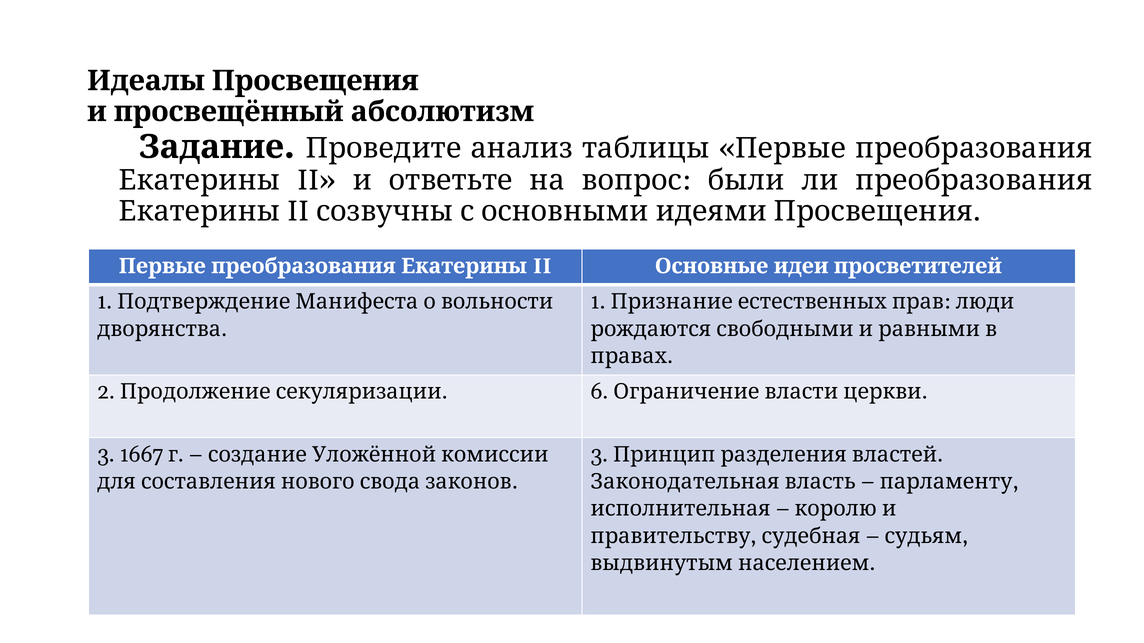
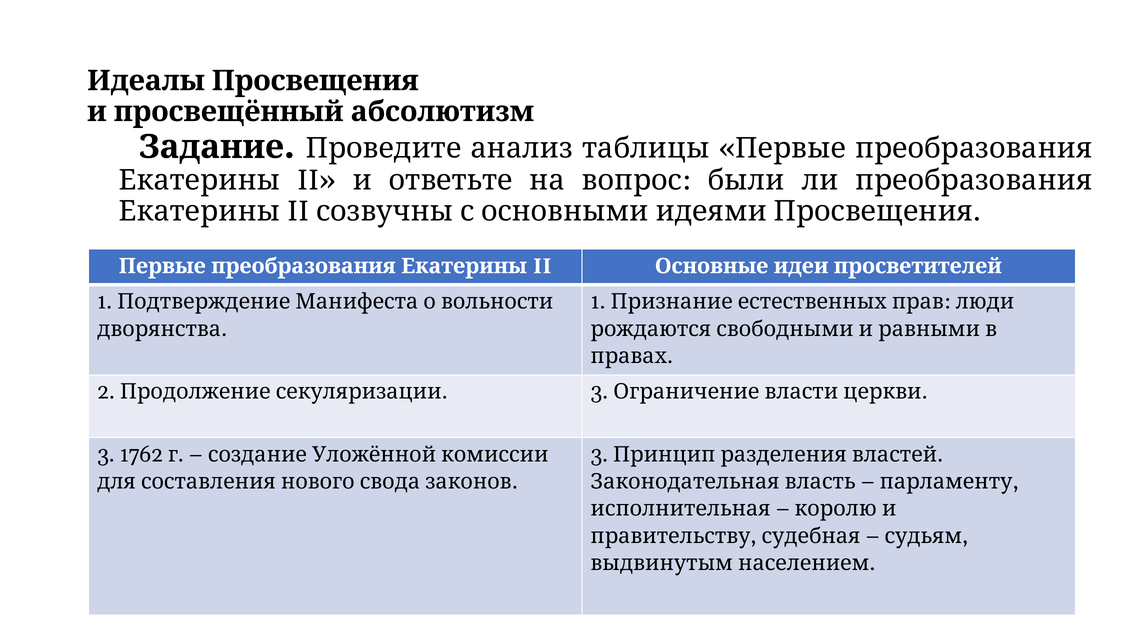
6: 6 -> 3 (599, 392)
1667: 1667 -> 1762 (141, 455)
